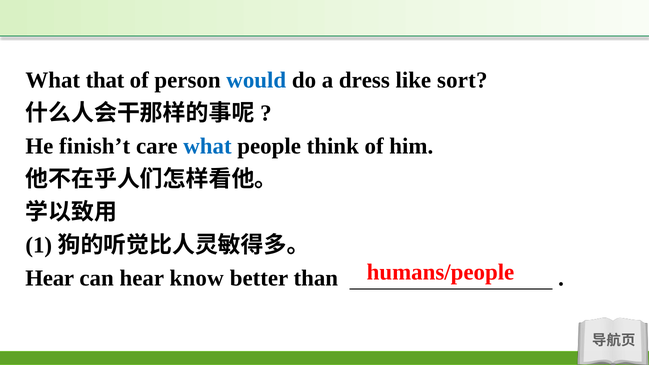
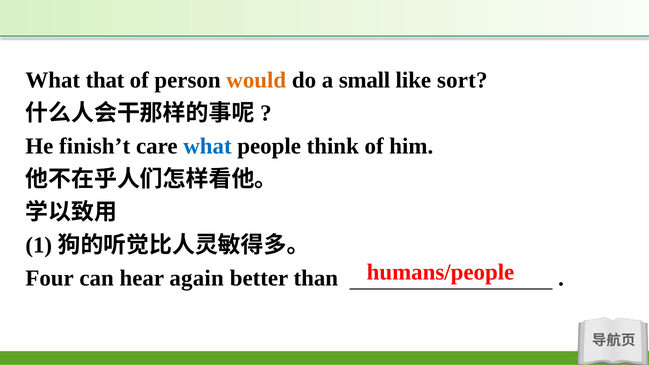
would colour: blue -> orange (256, 80)
dress: dress -> small (365, 80)
Hear: Hear -> Four (50, 278)
know: know -> again (197, 278)
